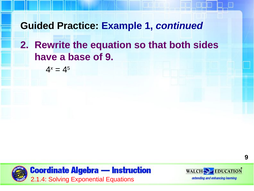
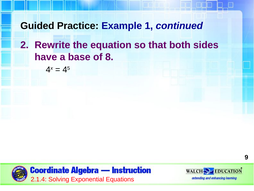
of 9: 9 -> 8 (109, 57)
